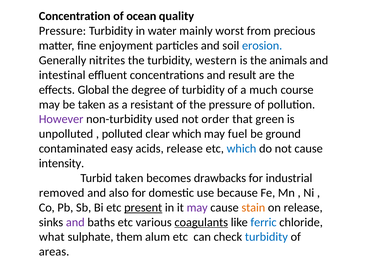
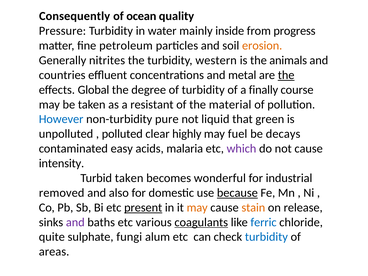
Concentration: Concentration -> Consequently (75, 16)
worst: worst -> inside (230, 31)
precious: precious -> progress (294, 31)
enjoyment: enjoyment -> petroleum (126, 46)
erosion colour: blue -> orange (262, 46)
intestinal: intestinal -> countries (62, 75)
result: result -> metal (242, 75)
the underline: none -> present (286, 75)
much: much -> finally (263, 90)
the pressure: pressure -> material (230, 104)
However colour: purple -> blue (61, 119)
used: used -> pure (167, 119)
order: order -> liquid (215, 119)
clear which: which -> highly (187, 134)
ground: ground -> decays (283, 134)
acids release: release -> malaria (185, 149)
which colour: blue -> purple (241, 149)
drawbacks: drawbacks -> wonderful (220, 178)
because underline: none -> present (237, 193)
may colour: purple -> orange (197, 208)
what: what -> quite (52, 237)
them: them -> fungi (129, 237)
